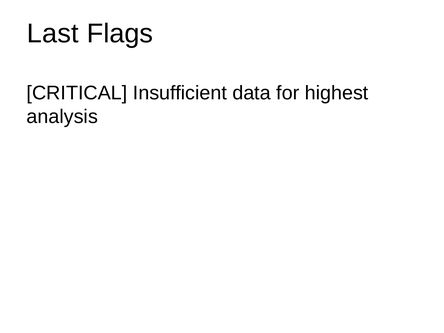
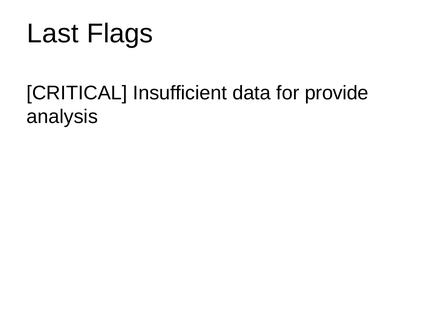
highest: highest -> provide (337, 93)
